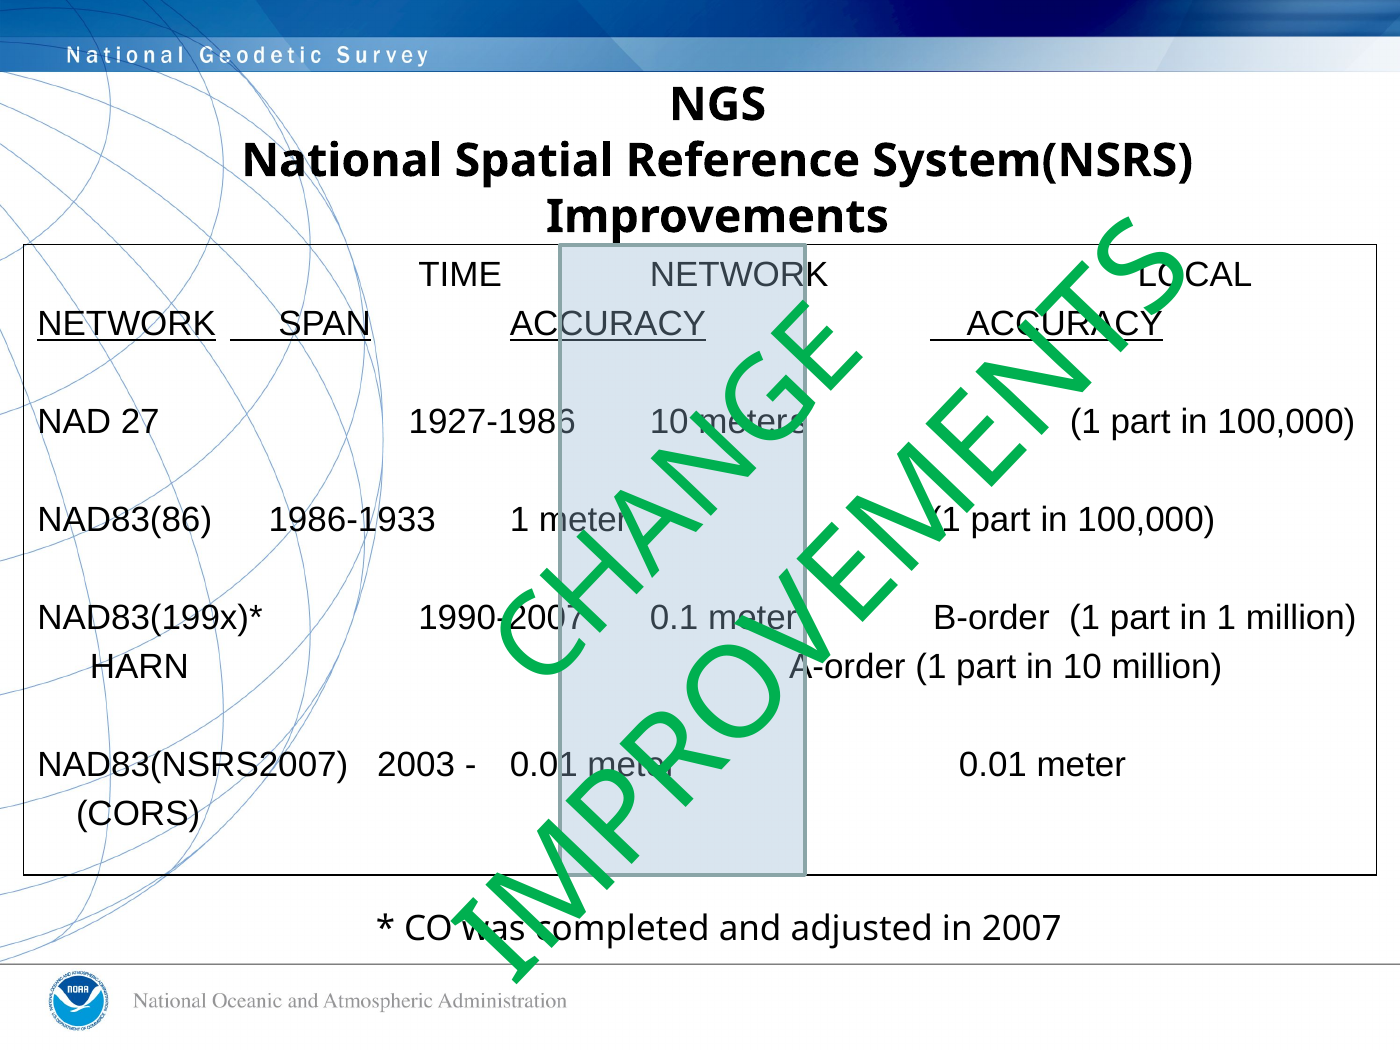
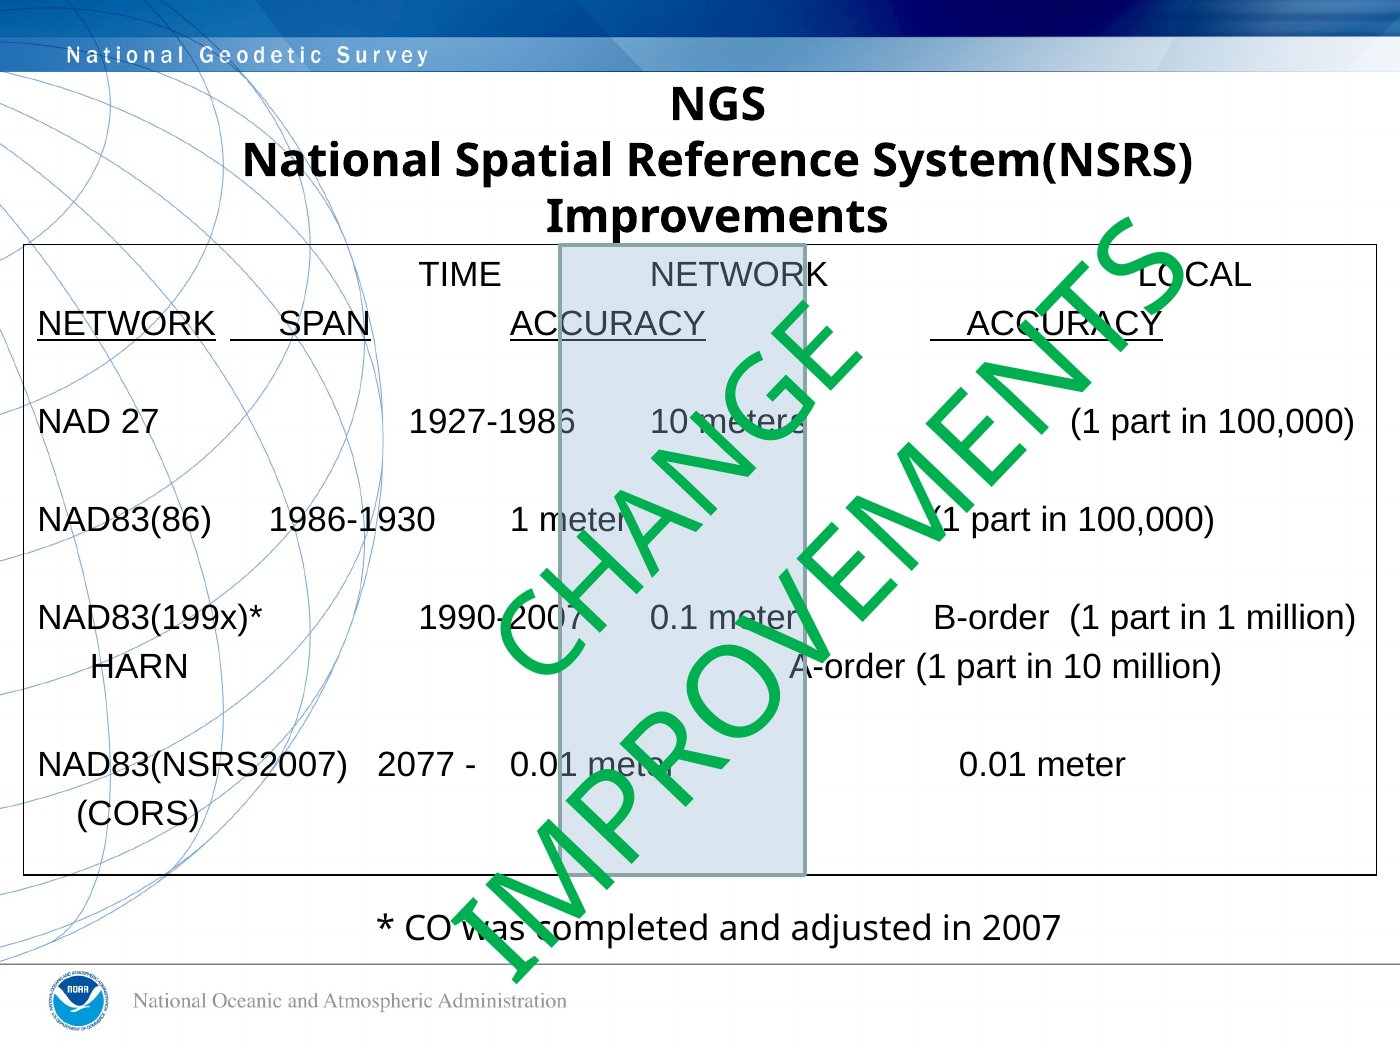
1986-1933: 1986-1933 -> 1986-1930 (352, 520)
2003: 2003 -> 2077 (416, 765)
